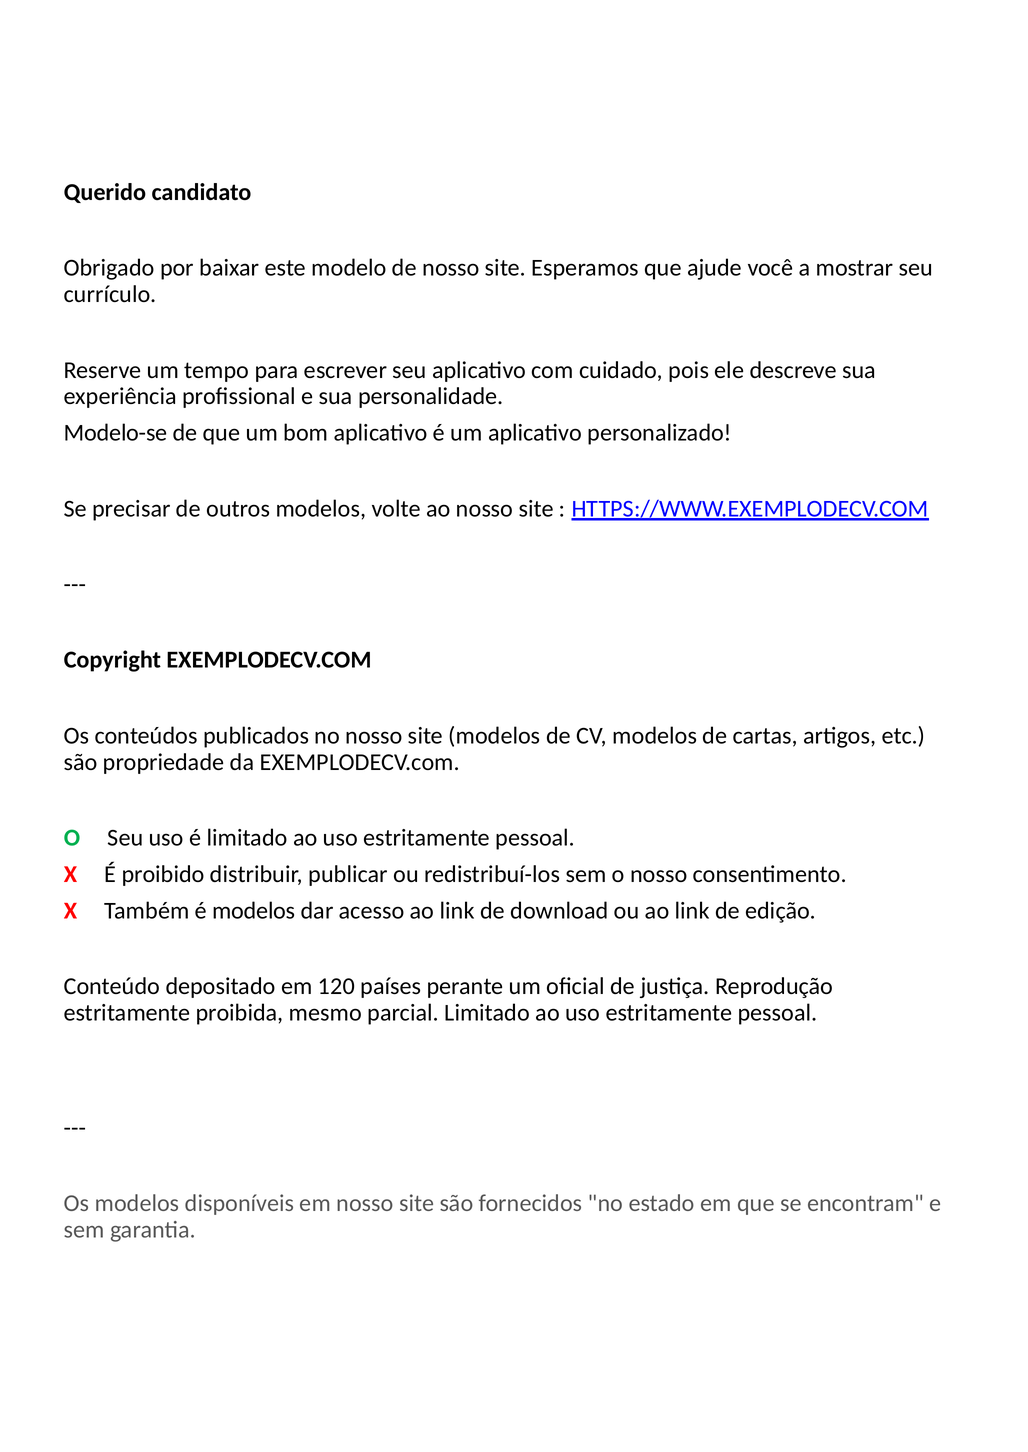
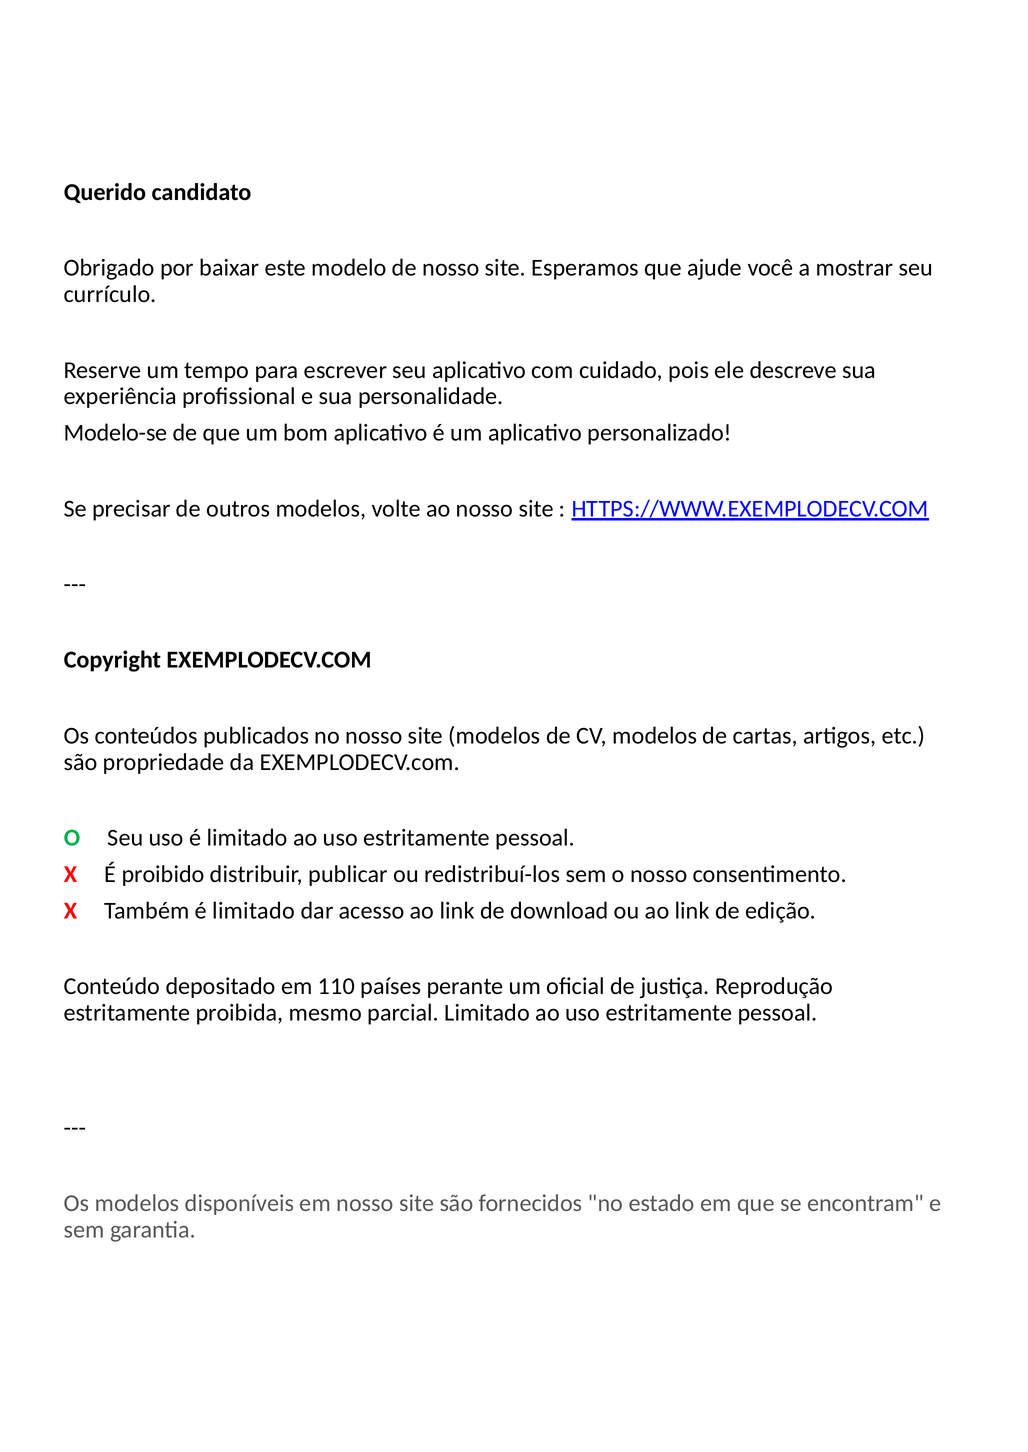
Também é modelos: modelos -> limitado (254, 911)
120: 120 -> 110 (336, 987)
